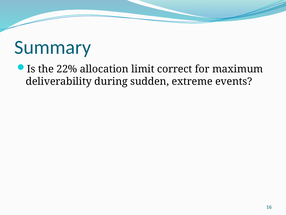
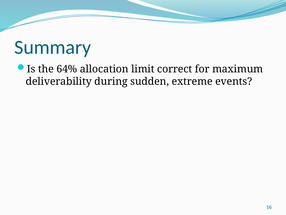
22%: 22% -> 64% (67, 69)
